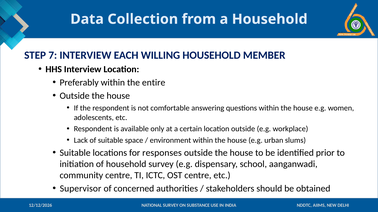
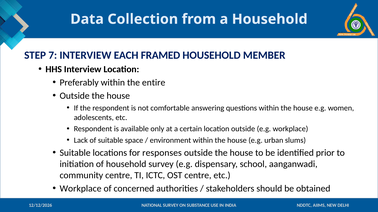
WILLING: WILLING -> FRAMED (161, 55)
Supervisor: Supervisor -> Workplace (81, 189)
